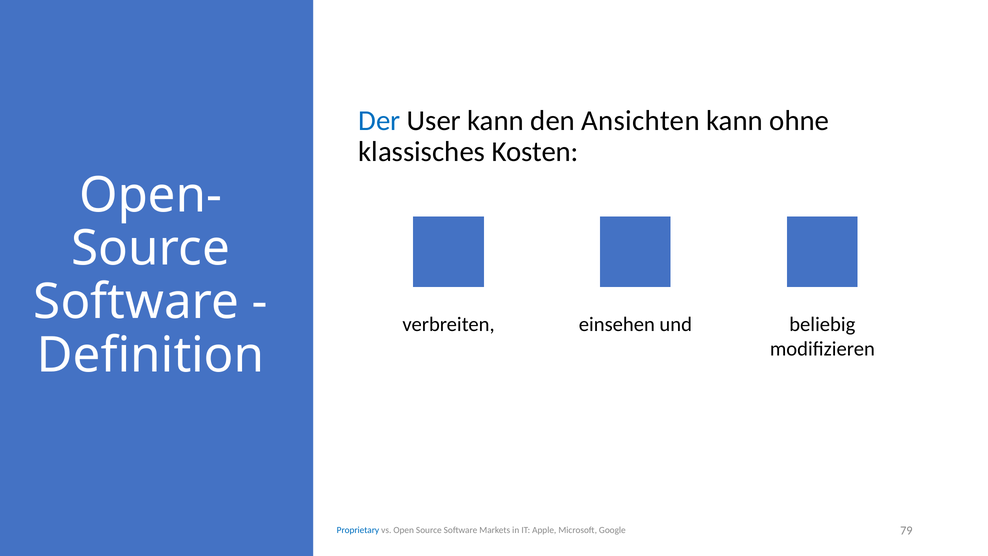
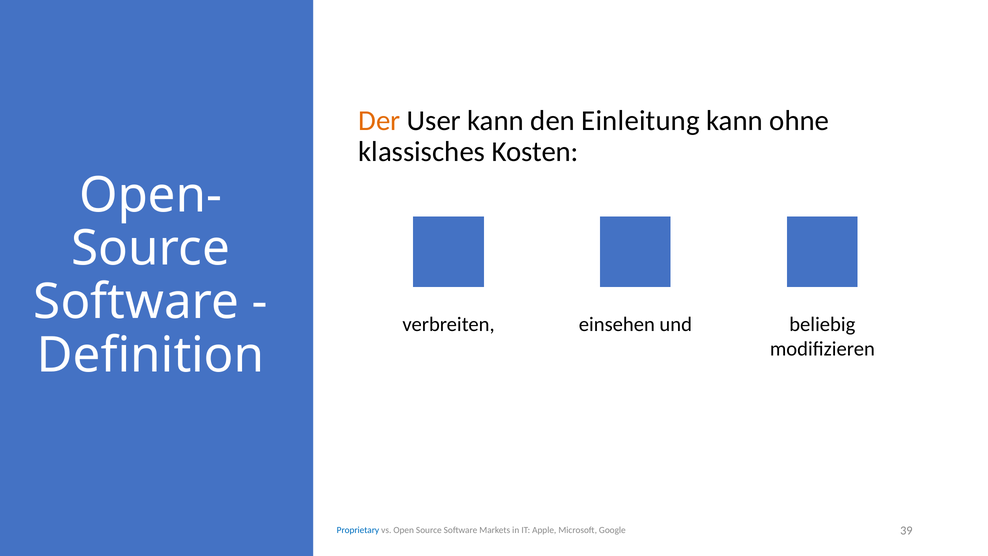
Der colour: blue -> orange (379, 121)
Ansichten: Ansichten -> Einleitung (641, 121)
79: 79 -> 39 (906, 531)
